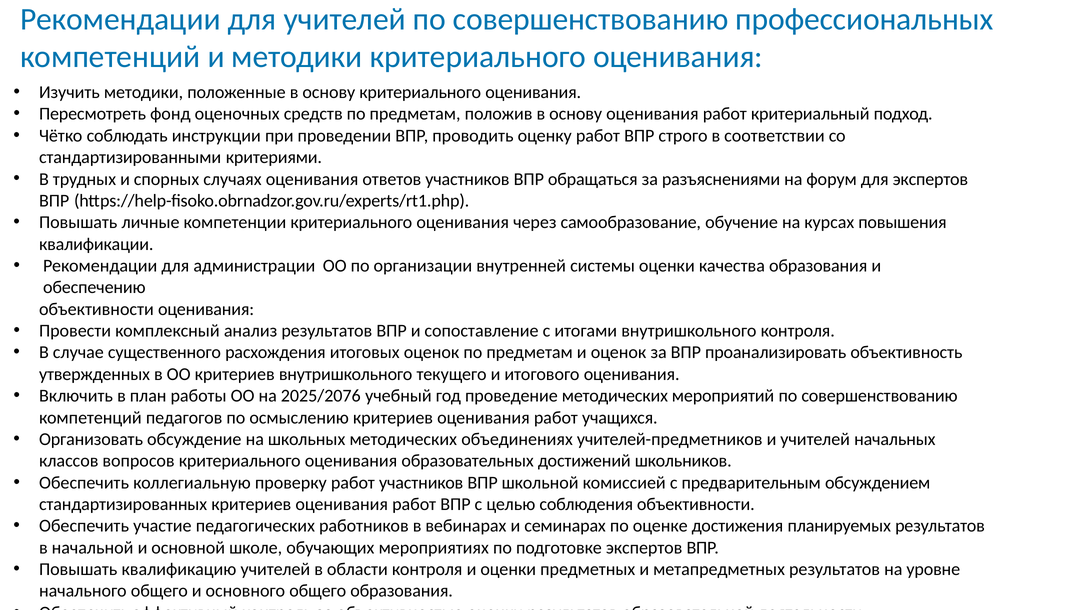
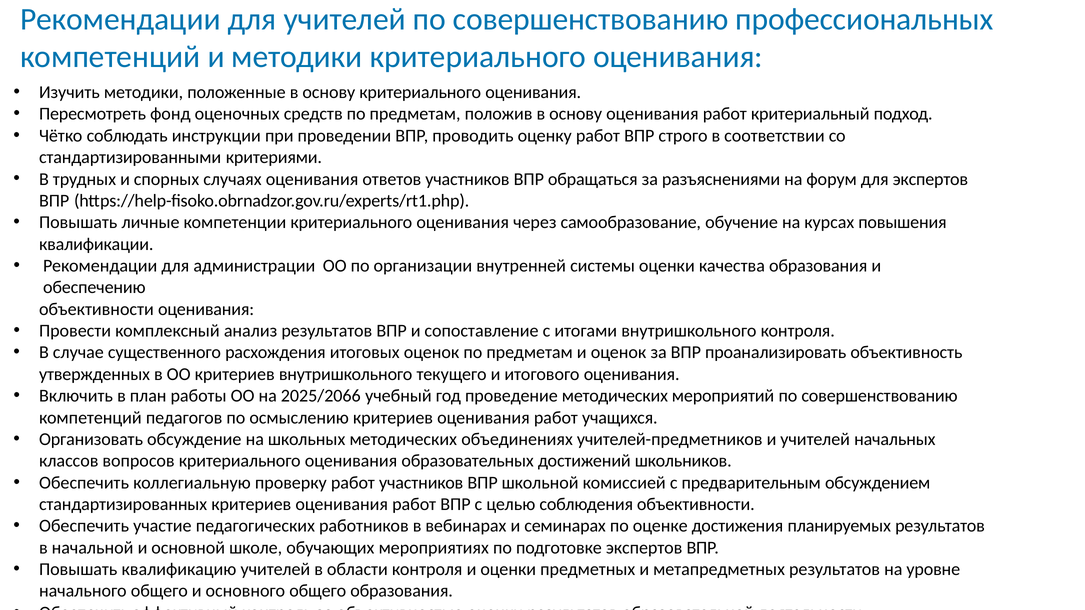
2025/2076: 2025/2076 -> 2025/2066 (321, 396)
